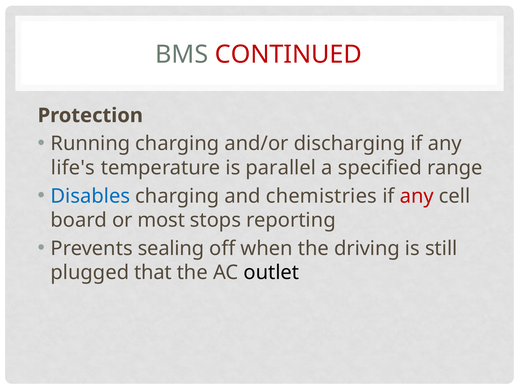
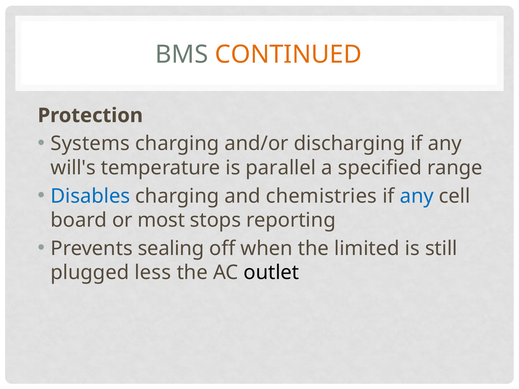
CONTINUED colour: red -> orange (288, 54)
Running: Running -> Systems (90, 144)
life's: life's -> will's (73, 168)
any colour: red -> blue (417, 196)
driving: driving -> limited (367, 249)
that: that -> less (153, 273)
